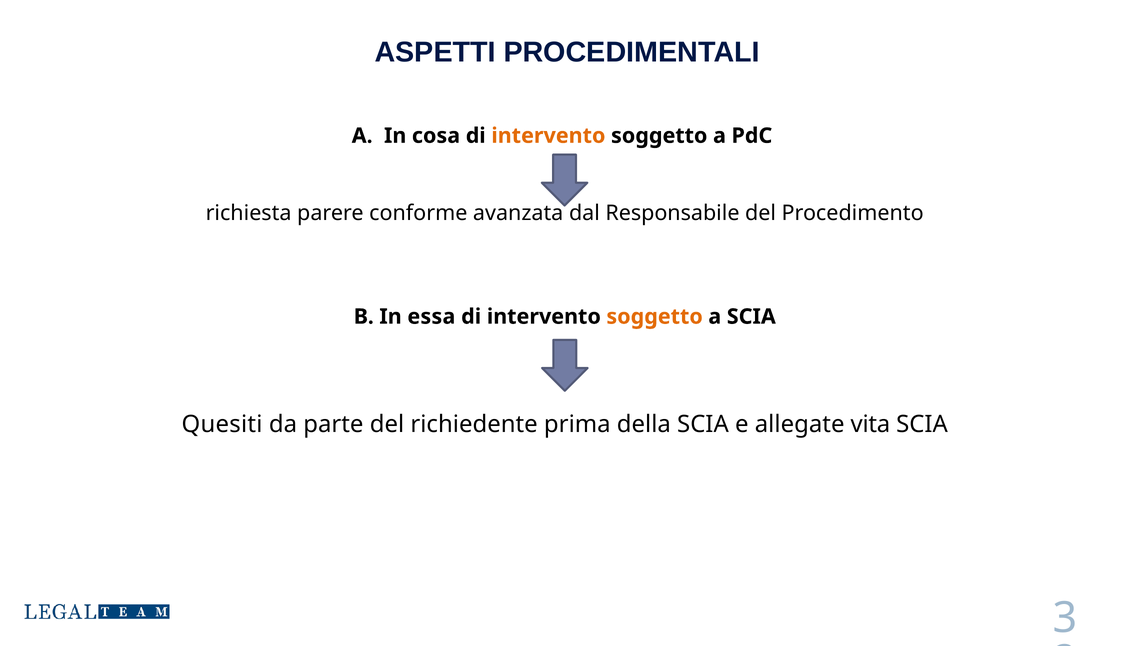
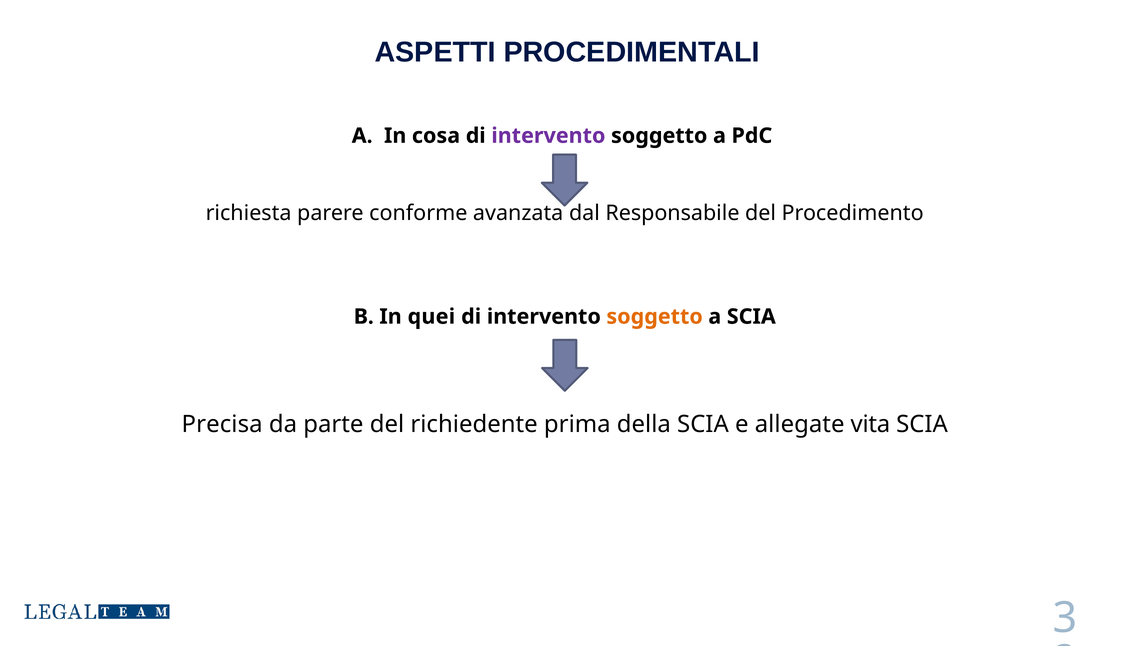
intervento colour: orange -> purple (548, 136)
essa: essa -> quei (431, 317)
Quesiti: Quesiti -> Precisa (222, 424)
